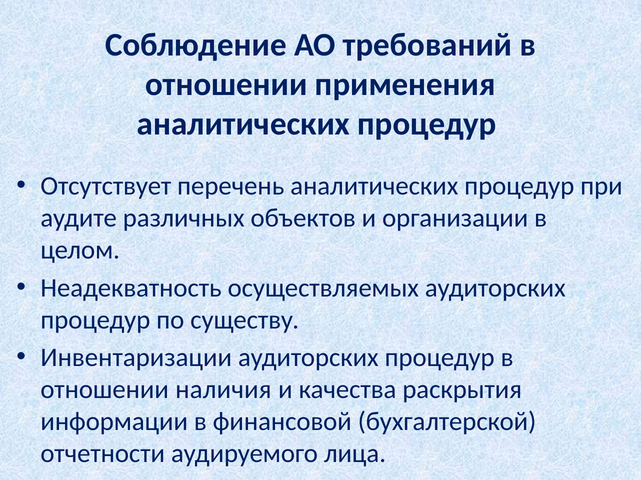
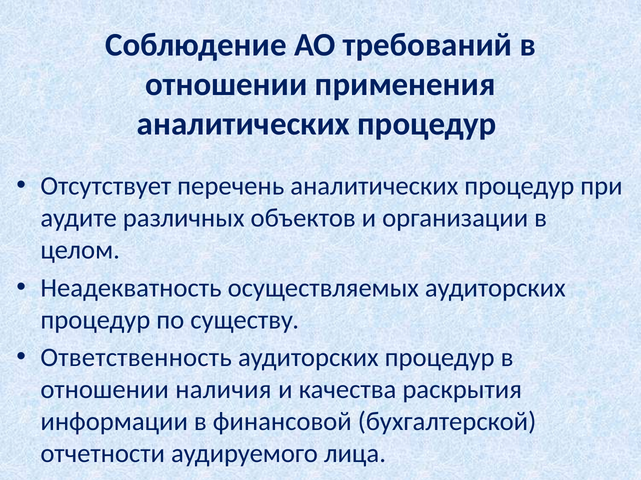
Инвентаризации: Инвентаризации -> Ответственность (136, 358)
